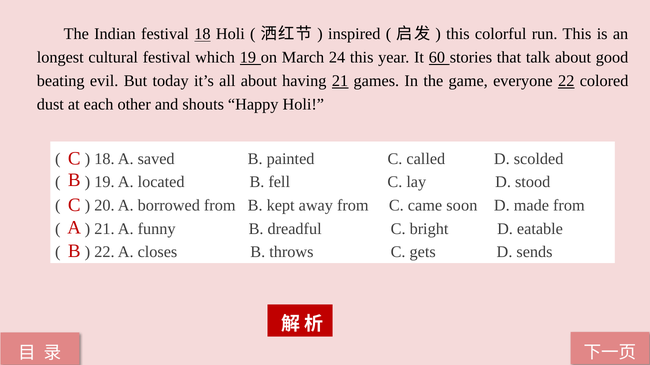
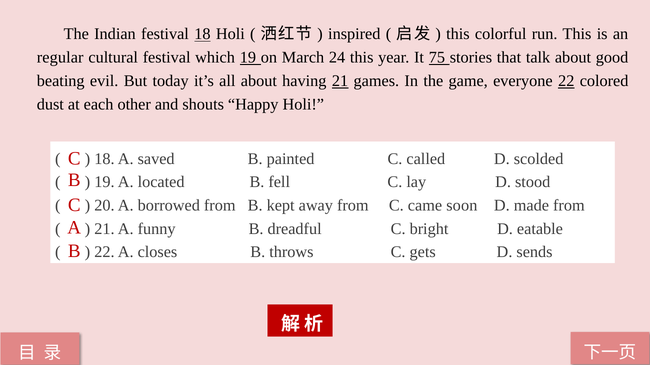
longest: longest -> regular (60, 58)
60: 60 -> 75 (437, 58)
